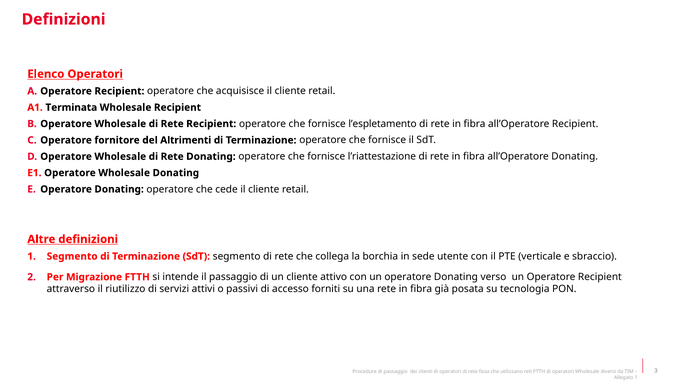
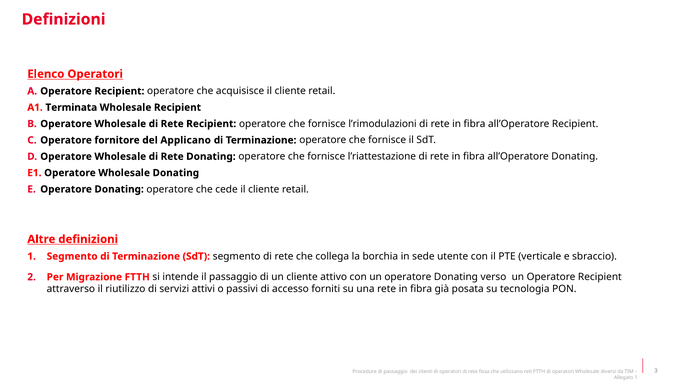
l’espletamento: l’espletamento -> l’rimodulazioni (383, 124)
Altrimenti: Altrimenti -> Applicano (186, 140)
